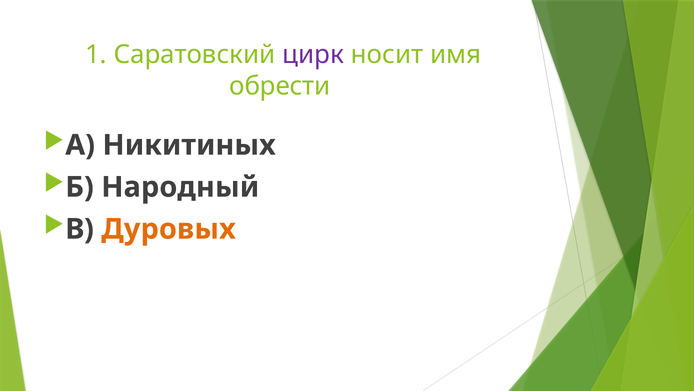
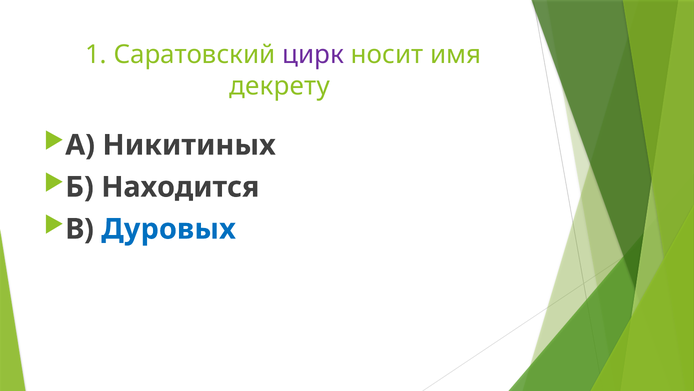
обрести: обрести -> декрету (280, 86)
Народный: Народный -> Находится (180, 187)
Дуровых colour: orange -> blue (169, 229)
